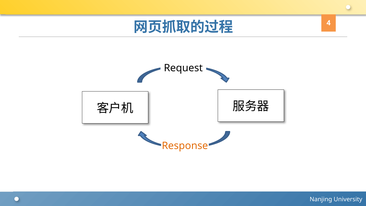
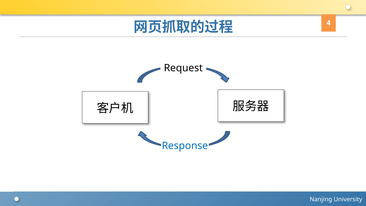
Response colour: orange -> blue (185, 146)
